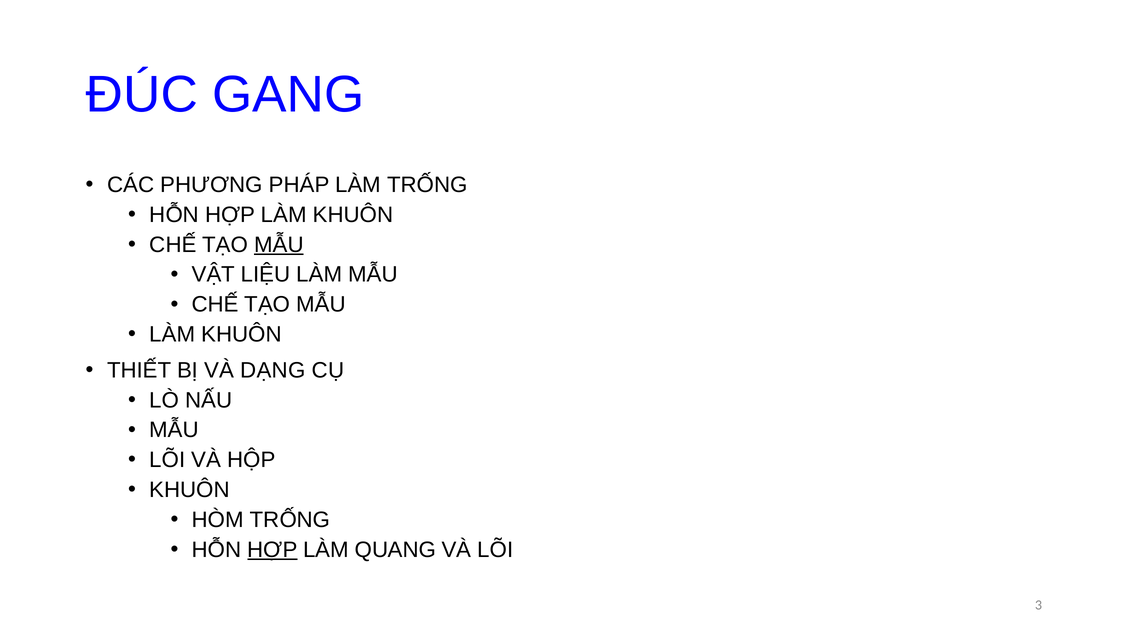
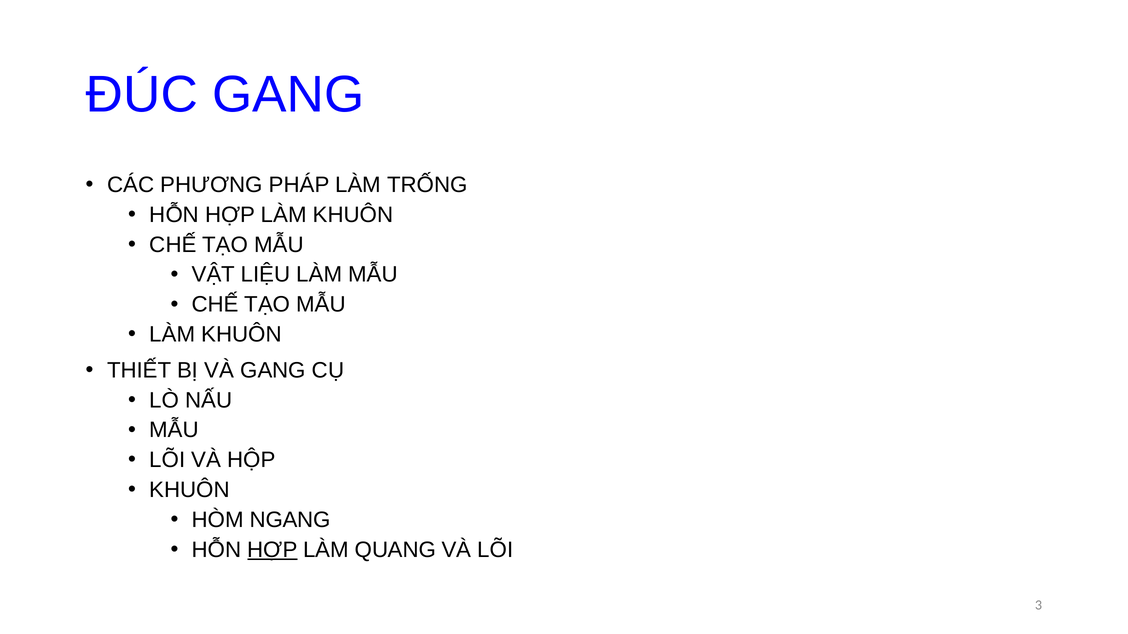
MẪU underline: present -> none (279, 245)
VÀ DẠNG: DẠNG -> GANG (273, 371)
HÒM TRỐNG: TRỐNG -> NGANG (290, 520)
